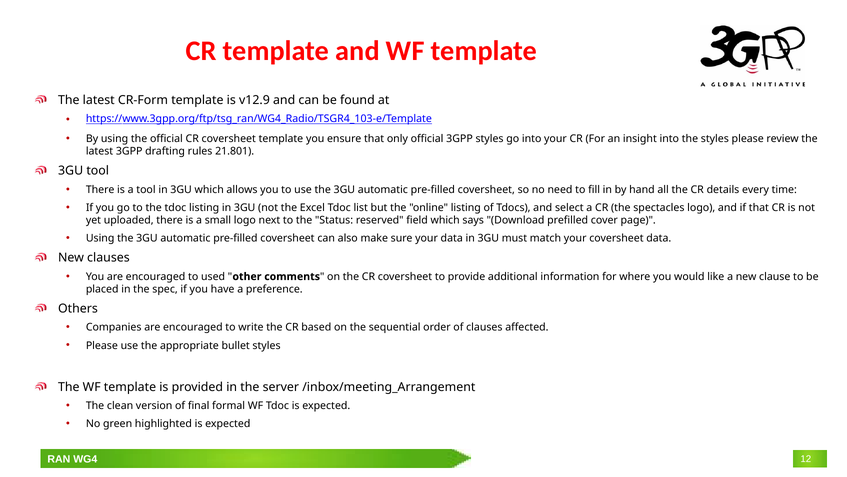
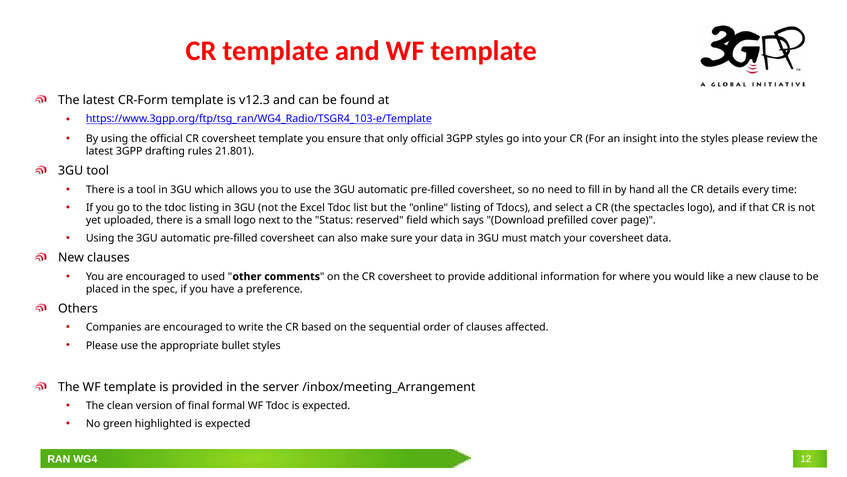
v12.9: v12.9 -> v12.3 (254, 100)
